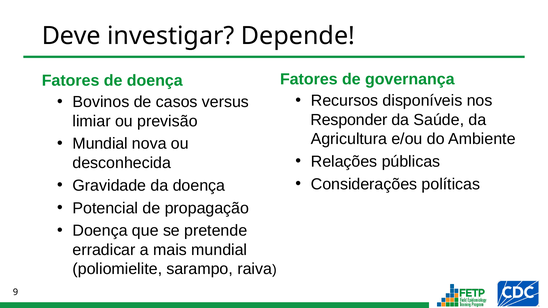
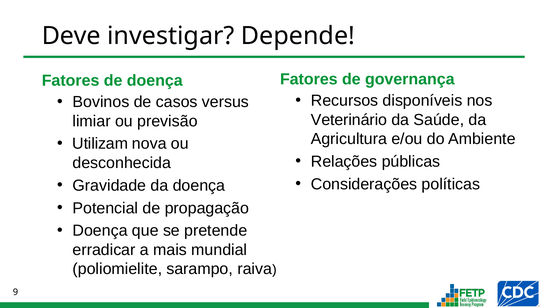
Responder: Responder -> Veterinário (349, 120)
Mundial: Mundial -> Utilizam (100, 144)
